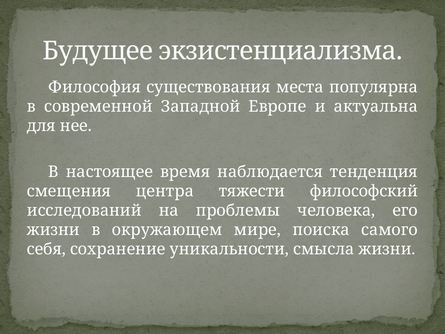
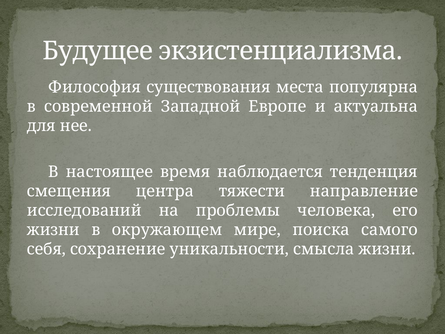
философский: философский -> направление (364, 191)
